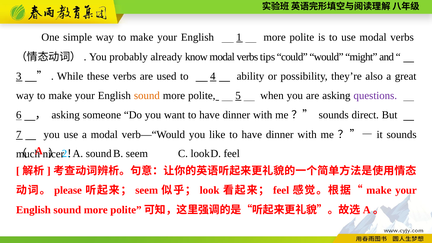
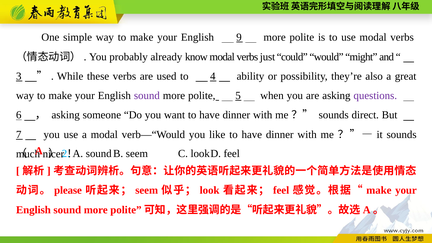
1: 1 -> 9 (239, 37)
tips: tips -> just (268, 57)
sound colour: orange -> purple (147, 96)
